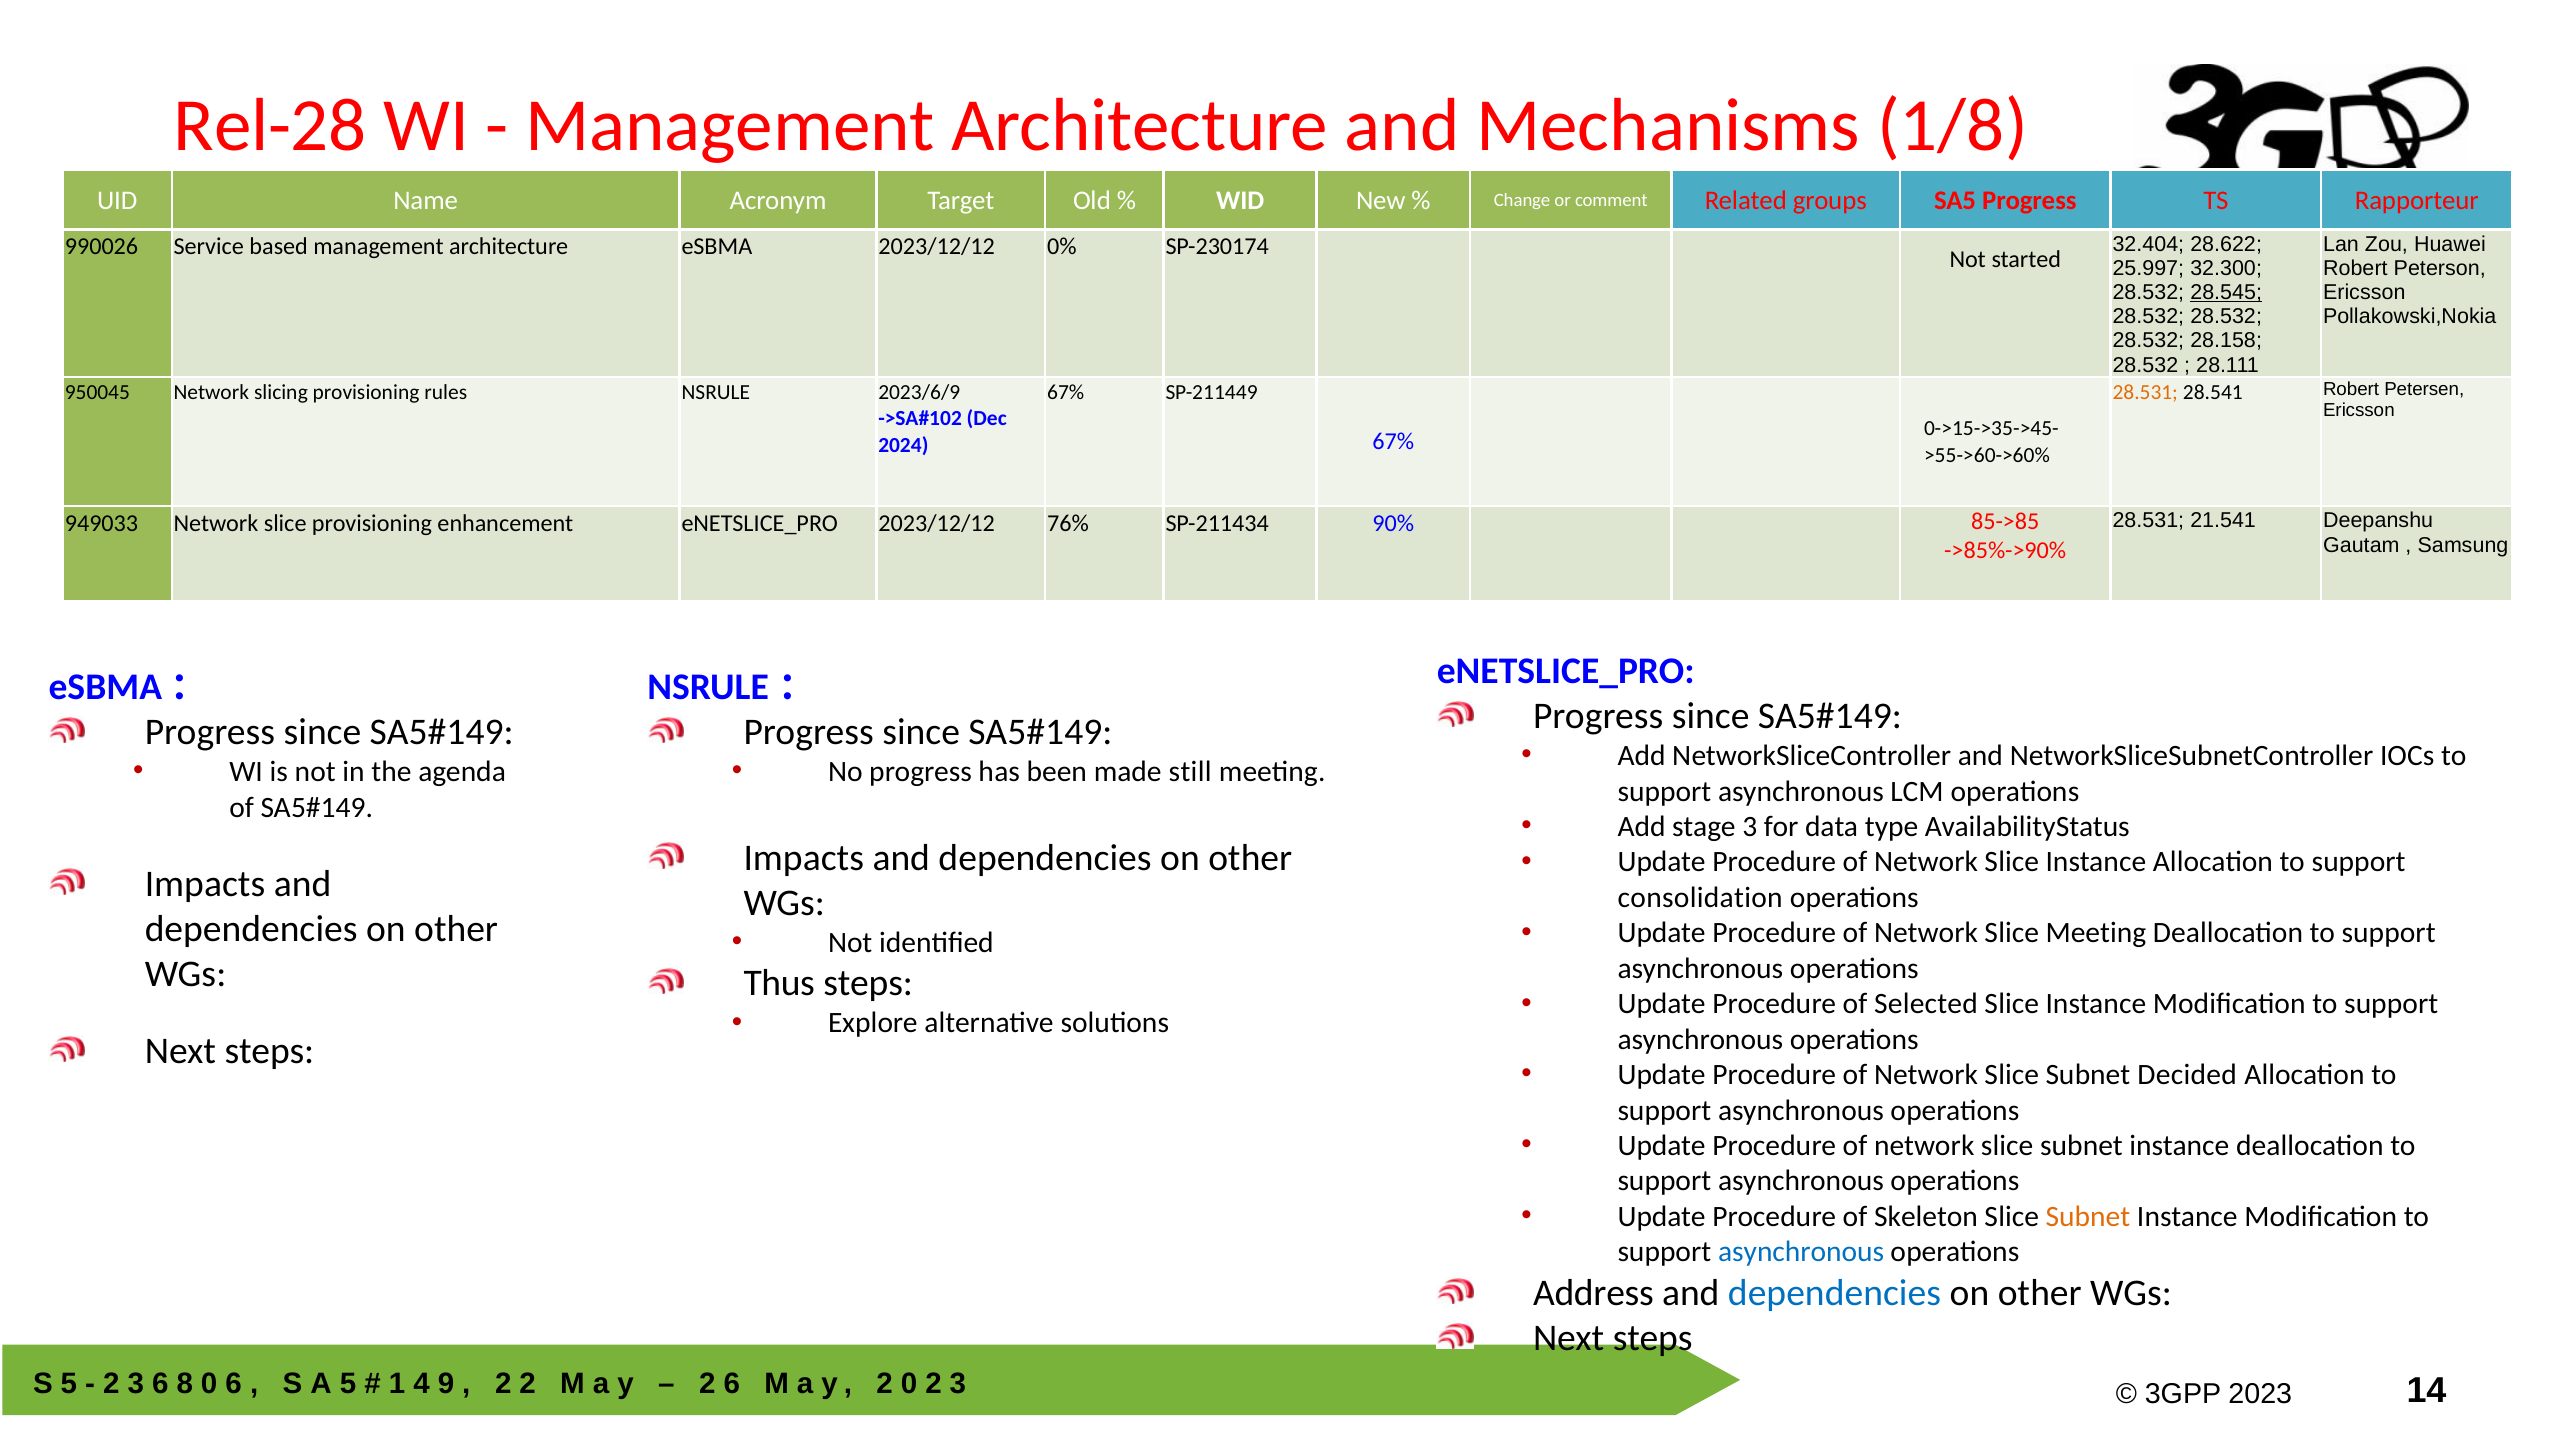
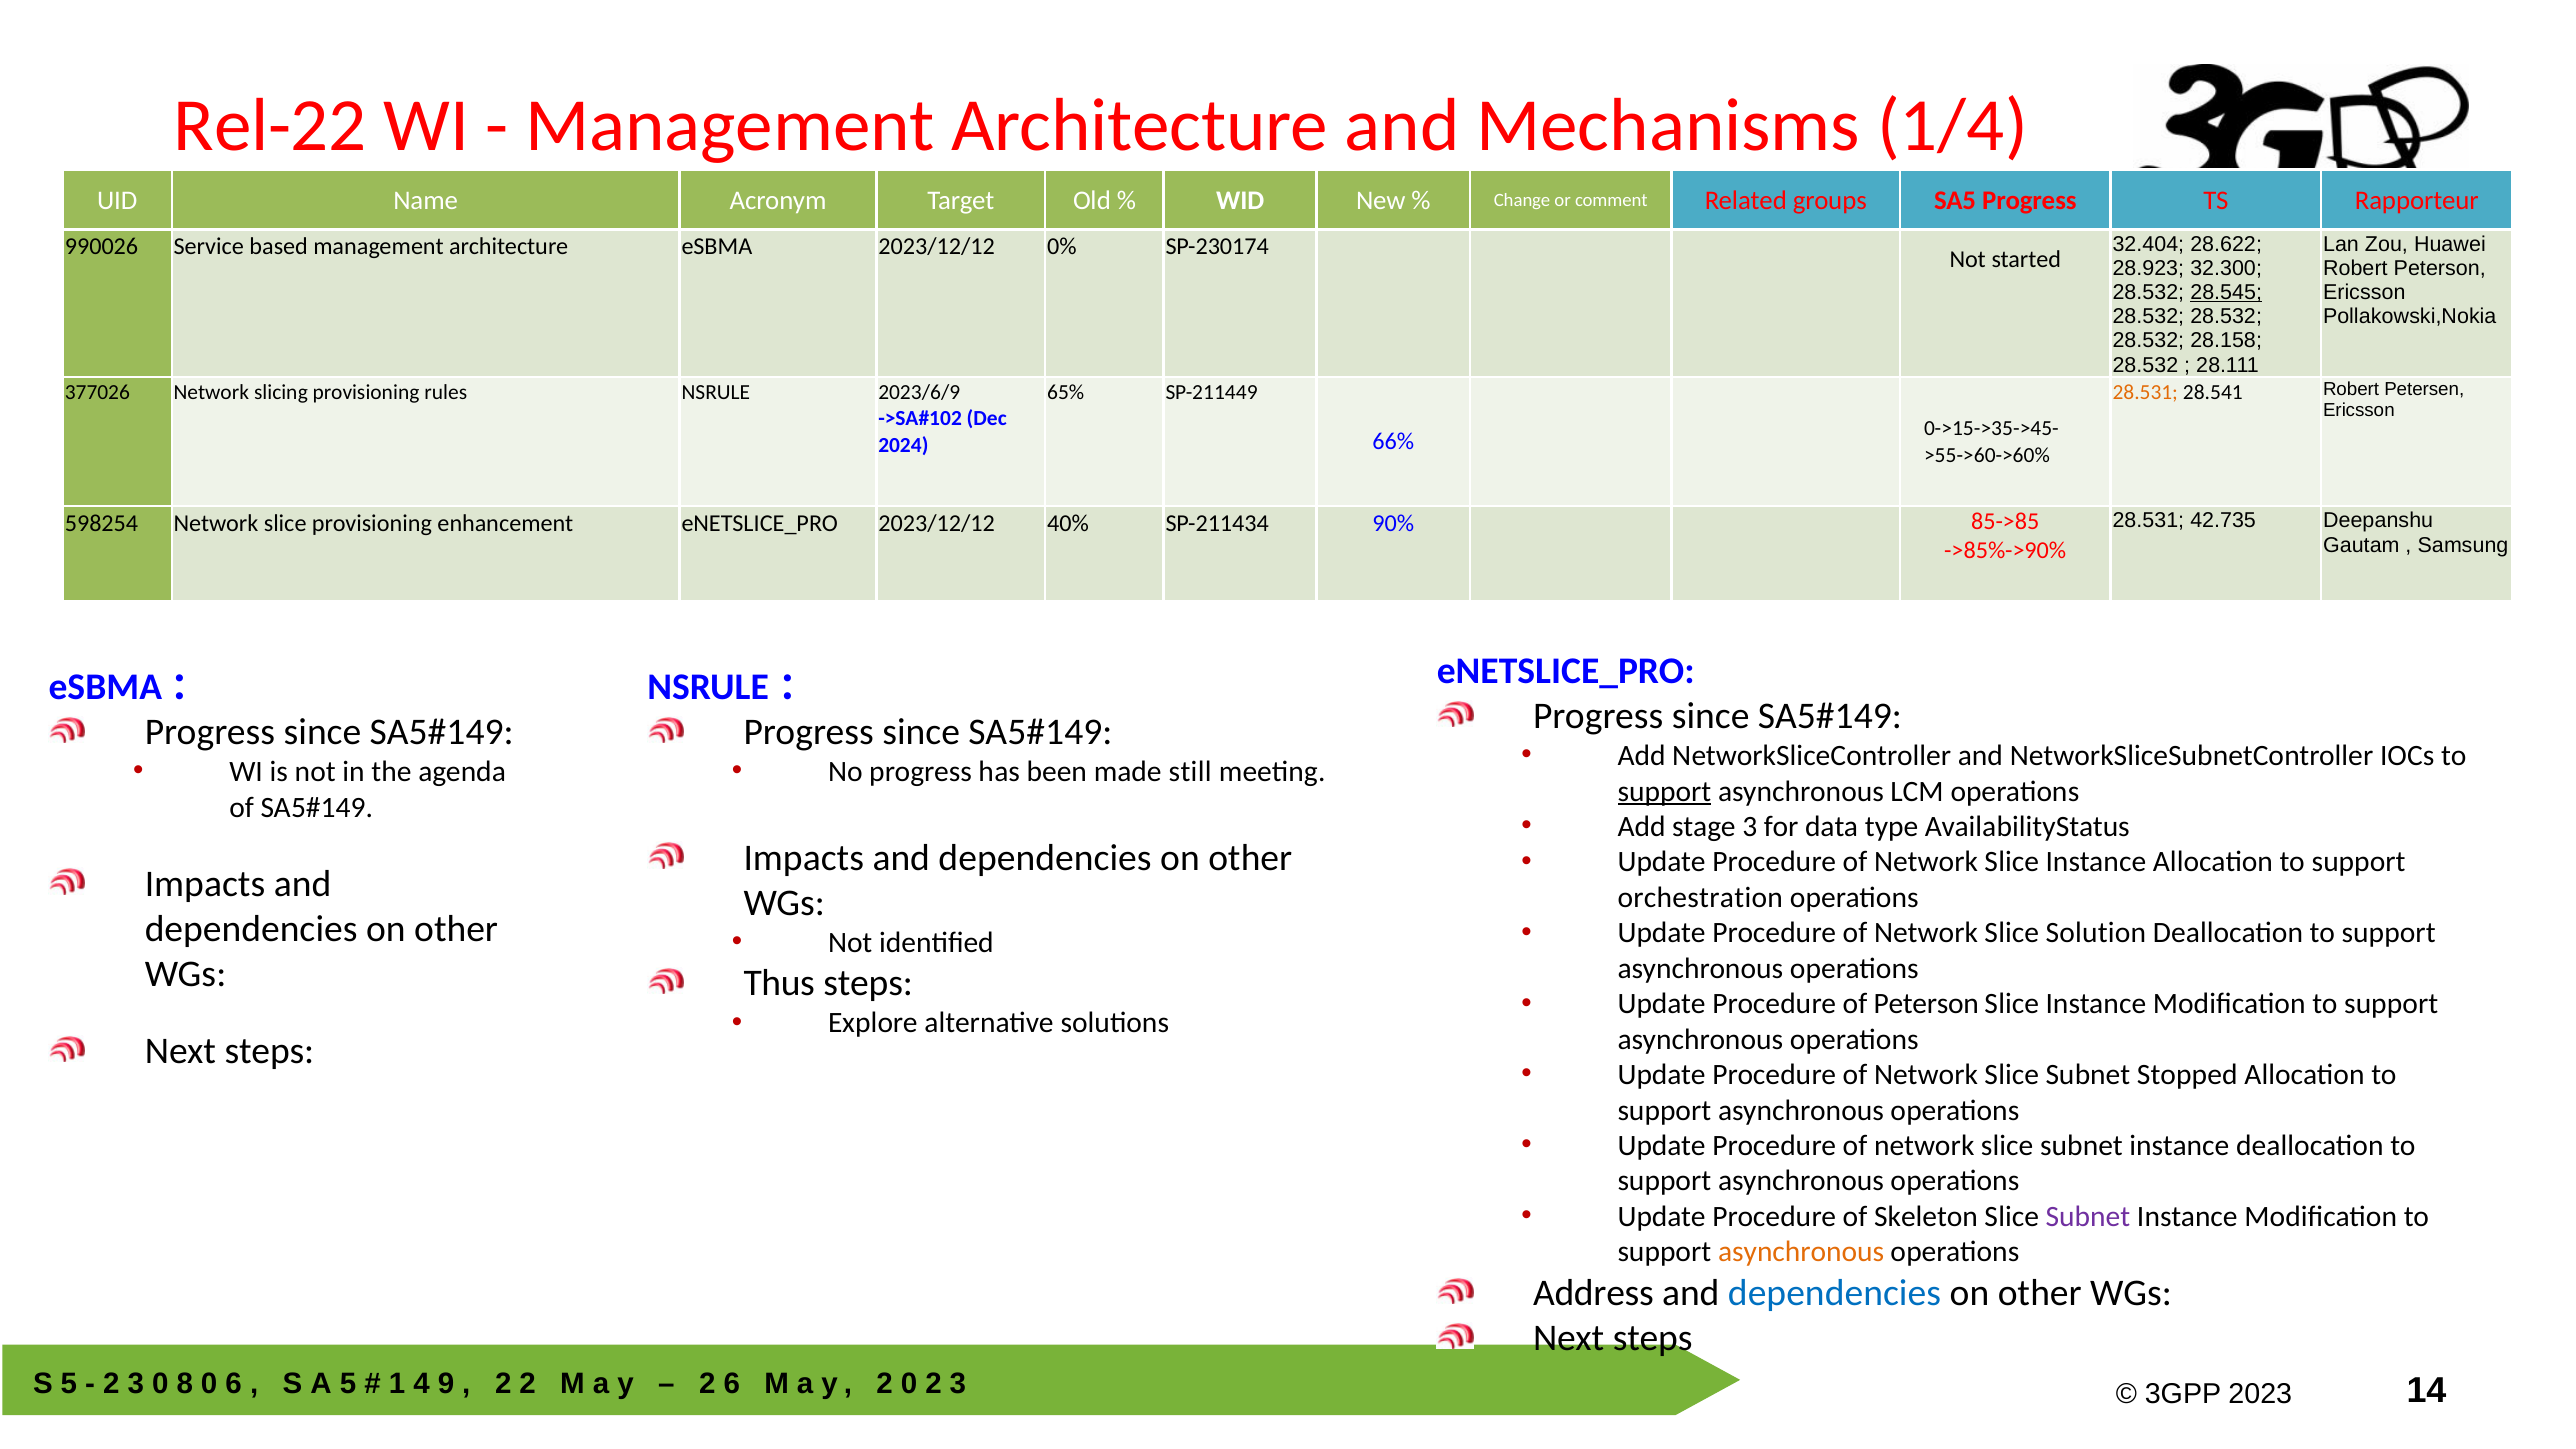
Rel-28: Rel-28 -> Rel-22 (270, 126)
1/8: 1/8 -> 1/4 (1952, 126)
25.997: 25.997 -> 28.923 (2148, 268)
950045: 950045 -> 377026 (97, 392)
67%: 67% -> 65% (1066, 392)
67%: 67% -> 66% (1393, 442)
21.541: 21.541 -> 42.735 (2223, 521)
949033: 949033 -> 598254 (102, 523)
76%: 76% -> 40% (1068, 523)
support underline: none -> present (1664, 791)
consolidation: consolidation -> orchestration (1700, 898)
Slice Meeting: Meeting -> Solution (2096, 933)
of Selected: Selected -> Peterson (1926, 1004)
Decided: Decided -> Stopped (2187, 1075)
Subnet colour: orange -> purple (2088, 1217)
asynchronous colour: blue -> orange (1801, 1252)
3 6: 6 -> 0 (160, 1384)
